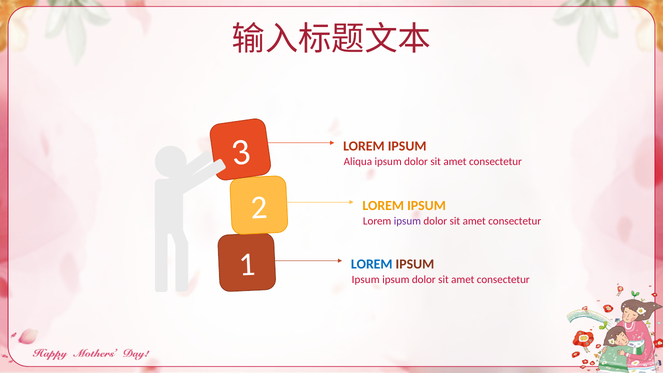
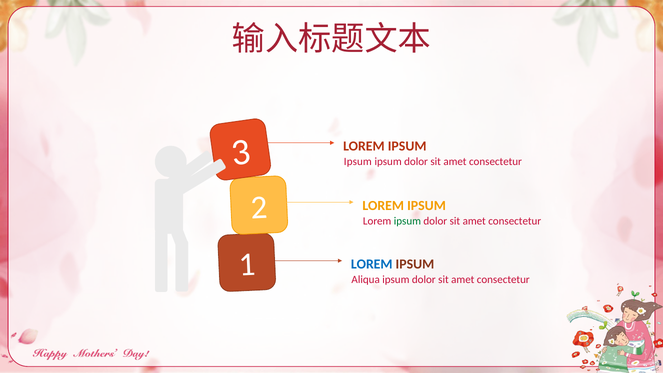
Aliqua: Aliqua -> Ipsum (358, 162)
ipsum colour: purple -> green (407, 221)
Ipsum: Ipsum -> Aliqua (366, 280)
